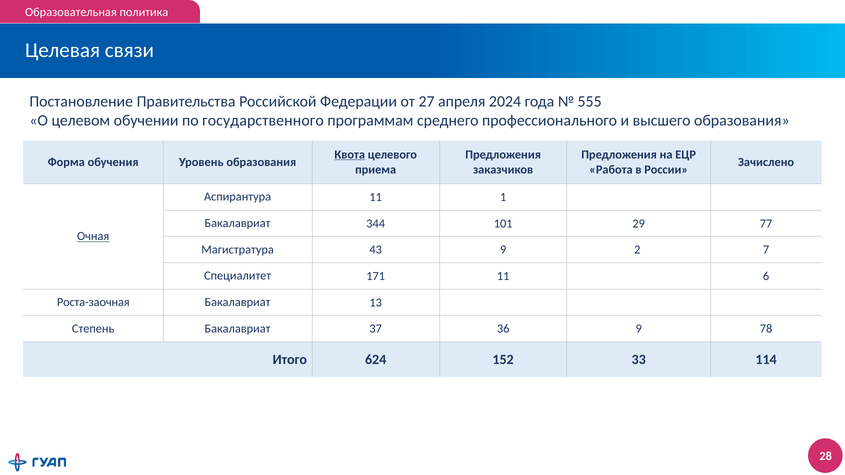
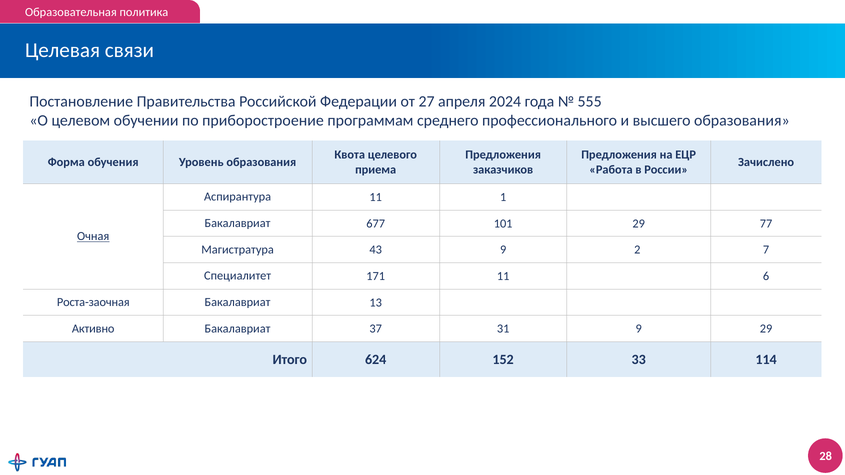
государственного: государственного -> приборостроение (263, 121)
Квота underline: present -> none (350, 155)
344: 344 -> 677 (376, 224)
Степень: Степень -> Активно (93, 329)
36: 36 -> 31 (503, 329)
9 78: 78 -> 29 (766, 329)
